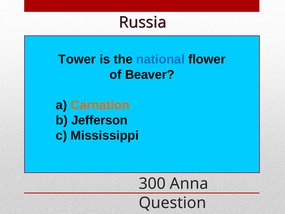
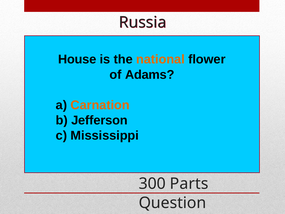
Tower: Tower -> House (77, 59)
national colour: blue -> orange (160, 59)
Beaver: Beaver -> Adams (150, 75)
Anna: Anna -> Parts (189, 184)
